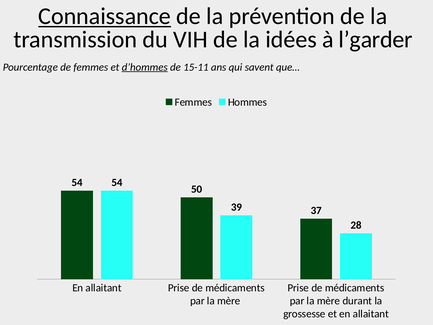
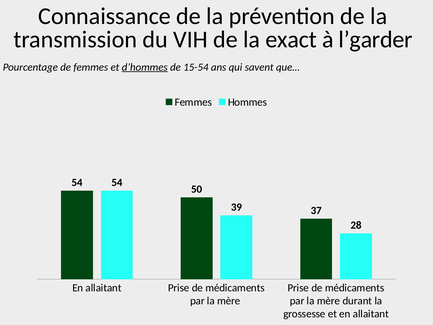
Connaissance underline: present -> none (105, 16)
idées: idées -> exact (291, 39)
15-11: 15-11 -> 15-54 (196, 67)
